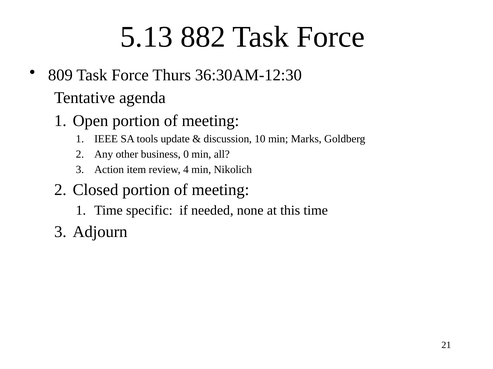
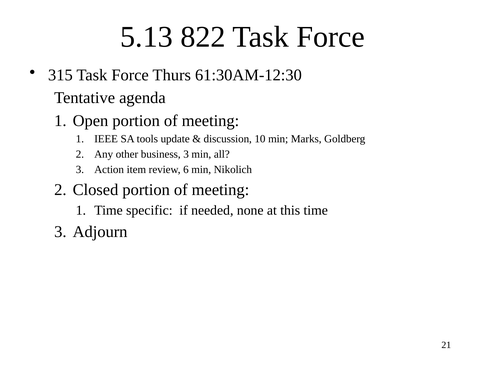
882: 882 -> 822 (203, 37)
809: 809 -> 315 (60, 75)
36:30AM-12:30: 36:30AM-12:30 -> 61:30AM-12:30 (248, 75)
business 0: 0 -> 3 (186, 155)
4: 4 -> 6 (186, 170)
